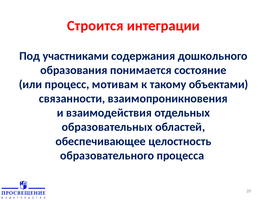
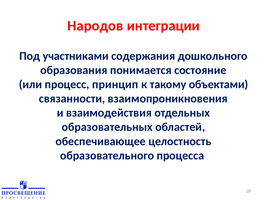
Строится: Строится -> Народов (95, 26)
мотивам: мотивам -> принцип (115, 84)
